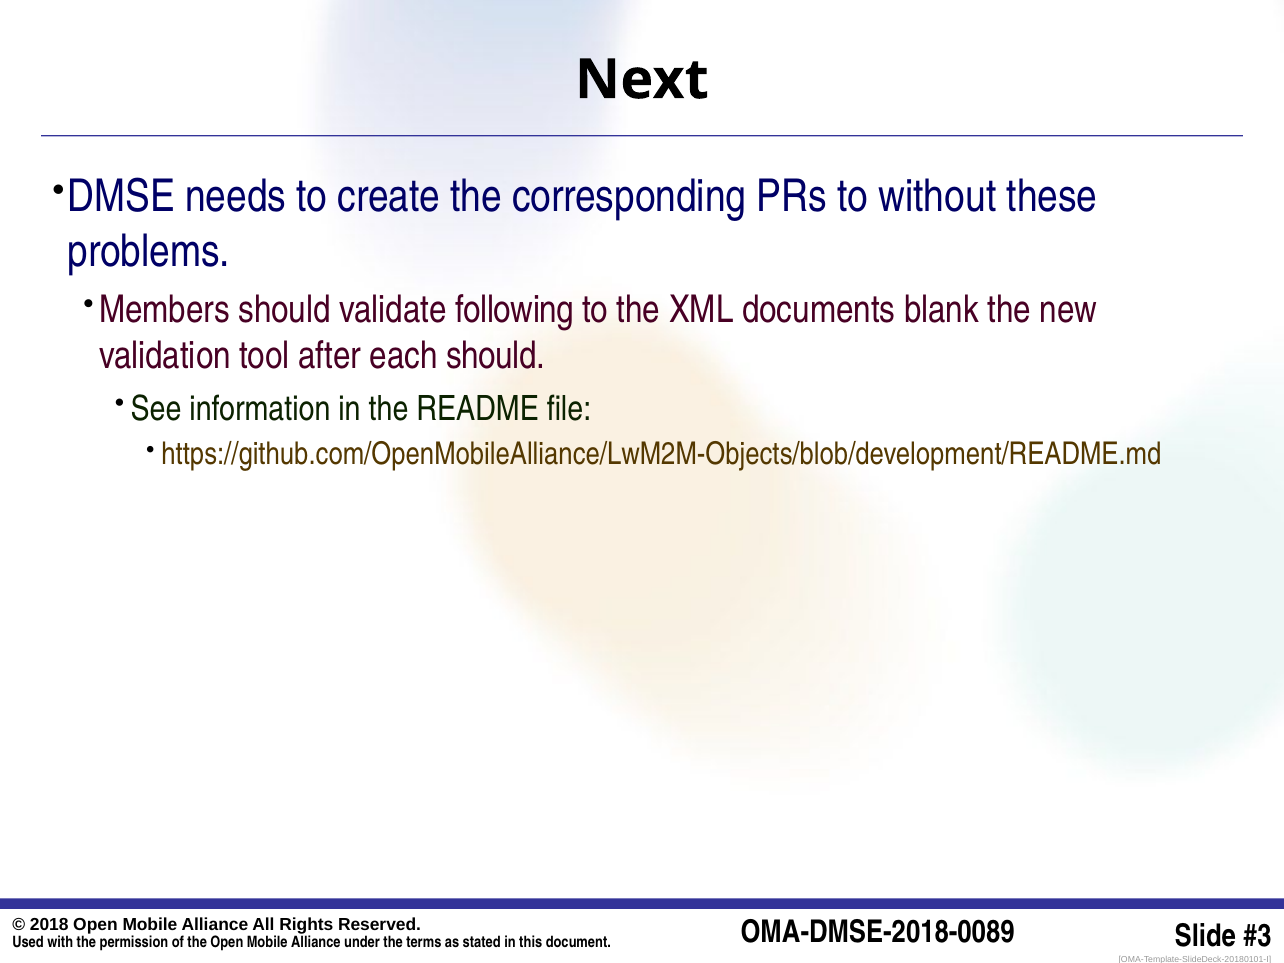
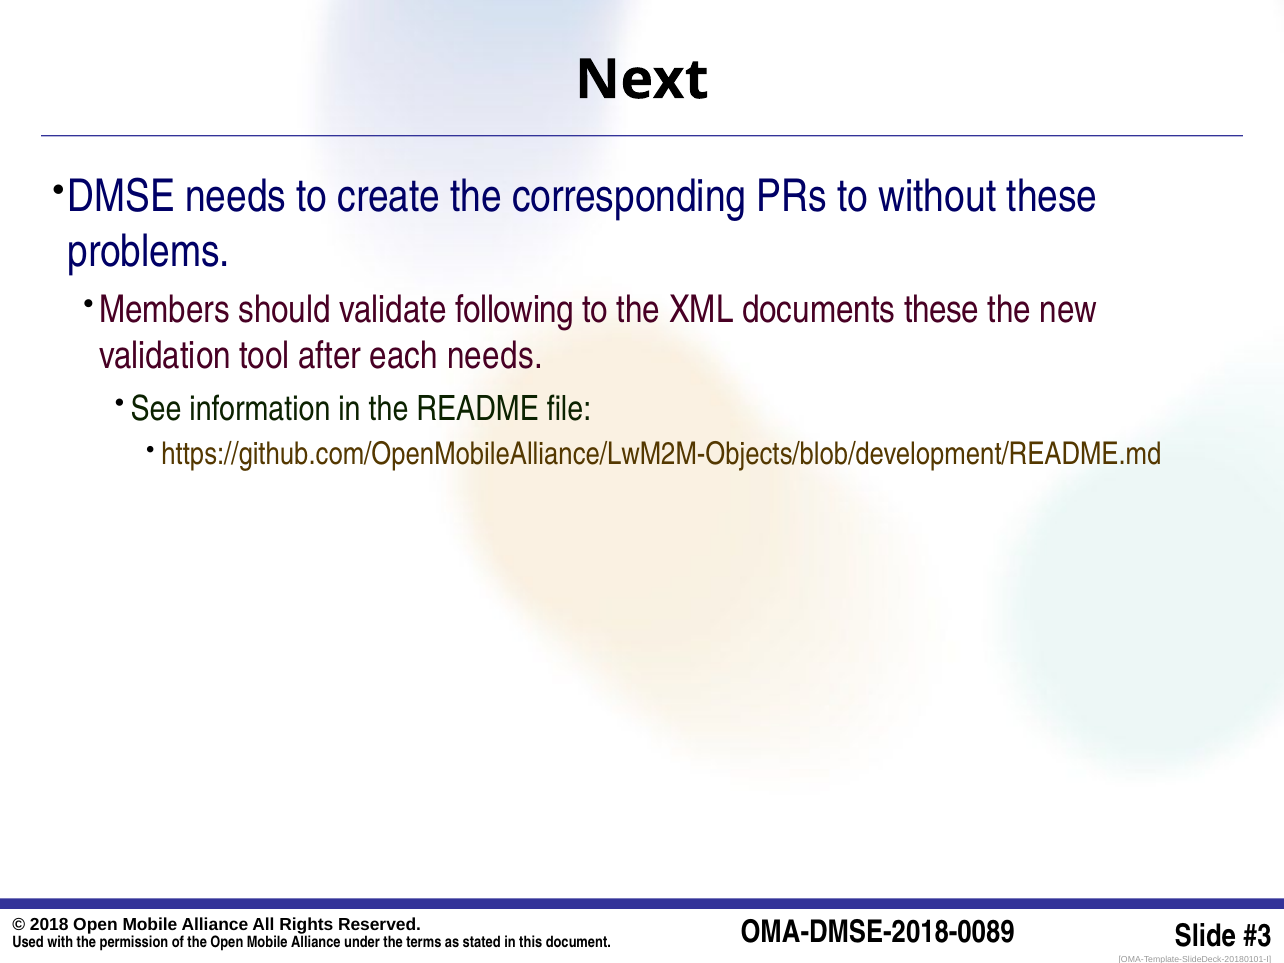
documents blank: blank -> these (942, 310)
each should: should -> needs (495, 356)
